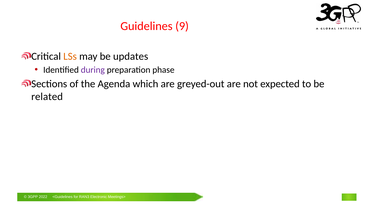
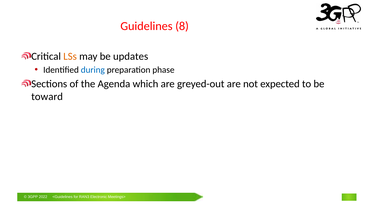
Guidelines 9: 9 -> 8 (182, 26)
during colour: purple -> blue (93, 70)
related: related -> toward (47, 97)
